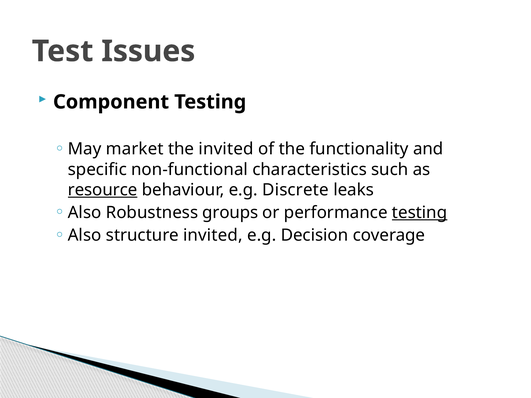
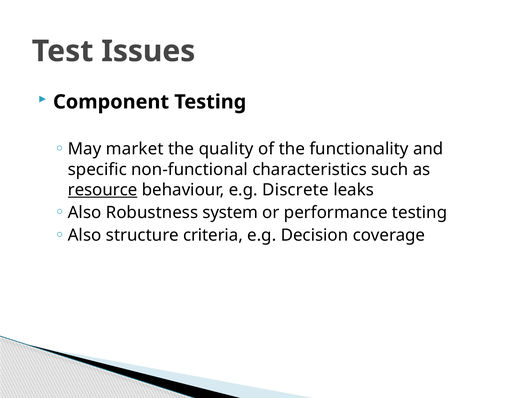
the invited: invited -> quality (226, 149)
groups: groups -> system (230, 213)
testing underline: present -> none (420, 213)
structure invited: invited -> criteria (213, 236)
